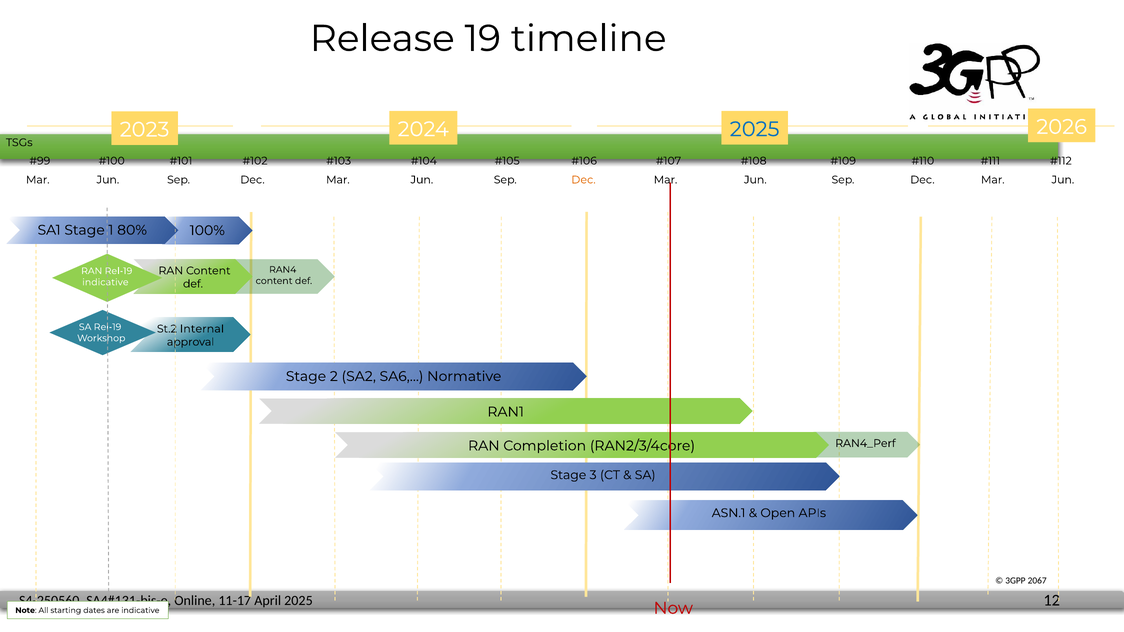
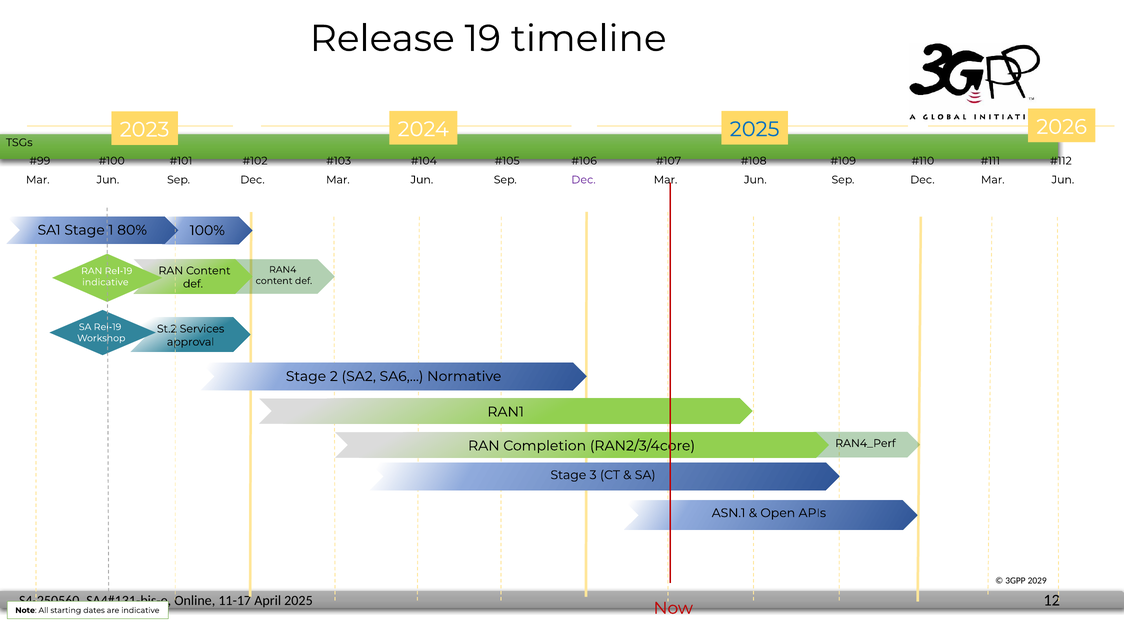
Dec colour: orange -> purple (583, 180)
Internal: Internal -> Services (202, 329)
2067: 2067 -> 2029 (1037, 581)
